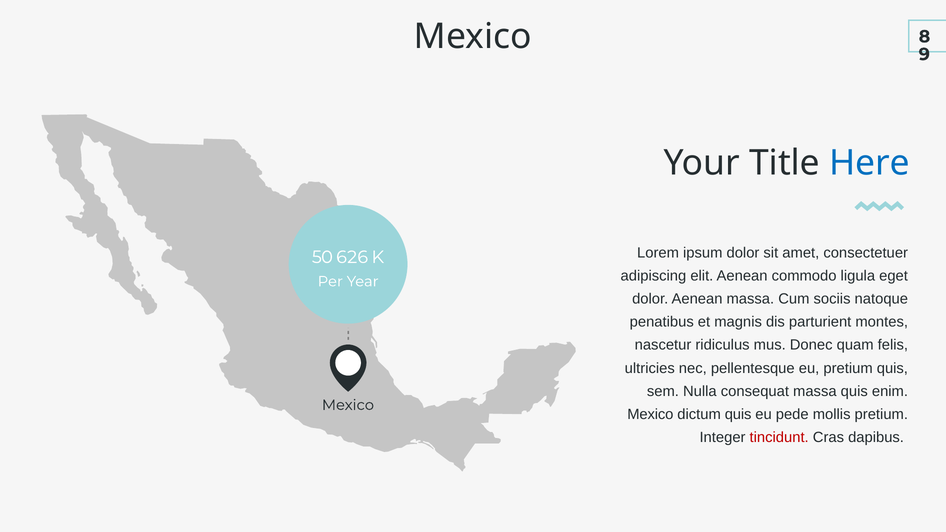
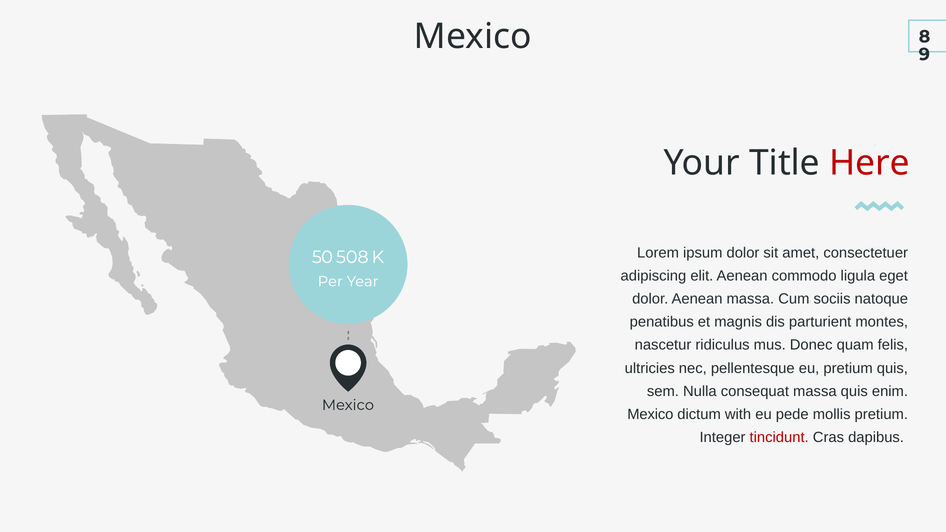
Here colour: blue -> red (869, 163)
626: 626 -> 508 (352, 257)
dictum quis: quis -> with (738, 414)
